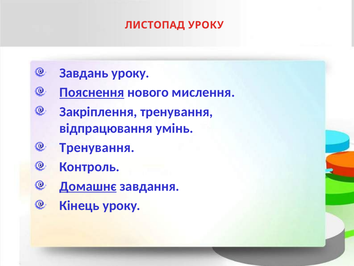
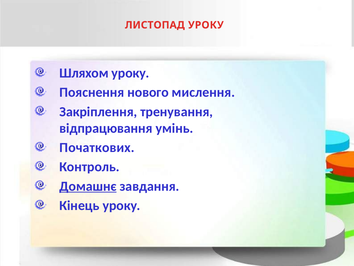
Завдань: Завдань -> Шляхом (84, 73)
Пояснення underline: present -> none (92, 92)
Тренування: Тренування -> Початкових (97, 147)
